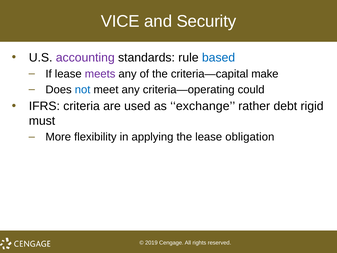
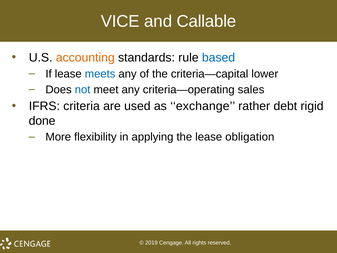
Security: Security -> Callable (206, 21)
accounting colour: purple -> orange (85, 58)
meets colour: purple -> blue (100, 74)
make: make -> lower (265, 74)
could: could -> sales (251, 90)
must: must -> done (42, 121)
